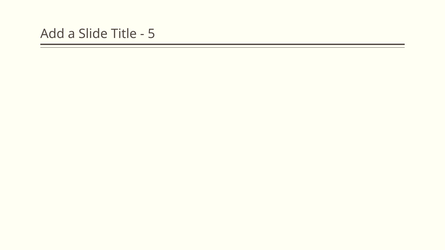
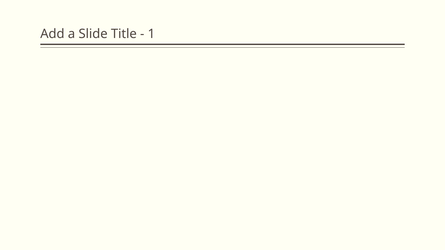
5: 5 -> 1 (151, 34)
